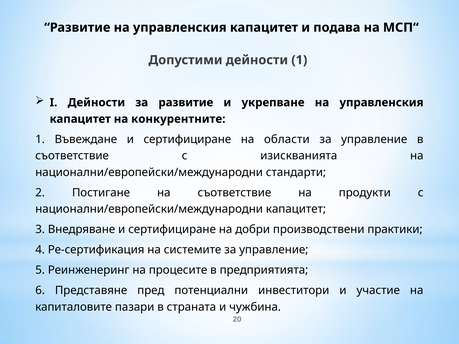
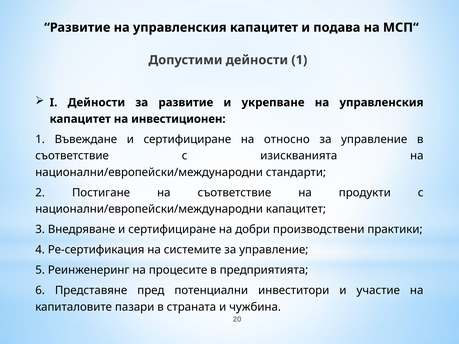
конкурентните: конкурентните -> инвестиционен (178, 119)
области: области -> относно (287, 139)
